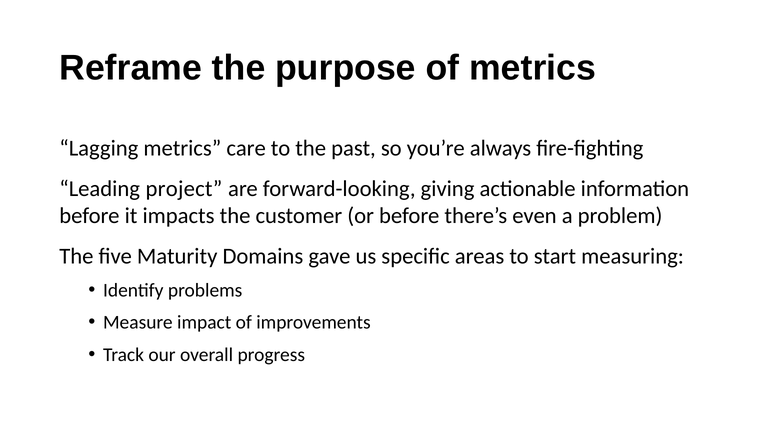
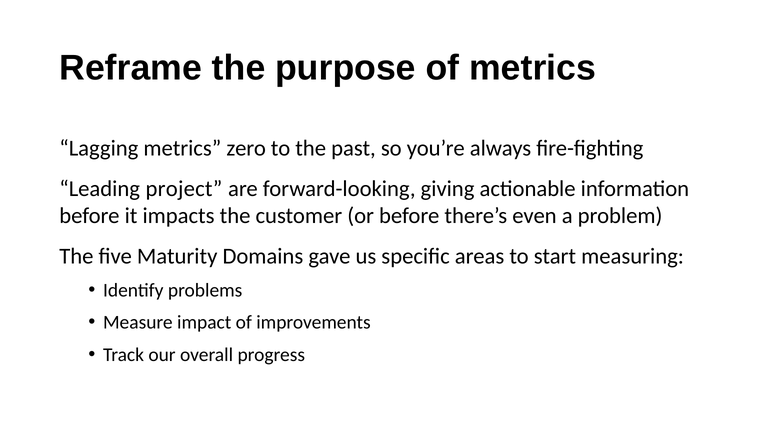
care: care -> zero (246, 148)
